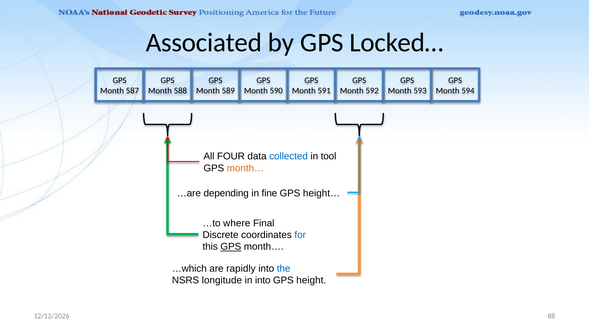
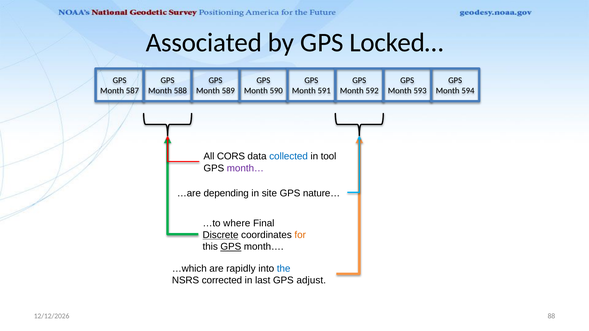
FOUR: FOUR -> CORS (231, 156)
month… colour: orange -> purple (245, 168)
fine: fine -> site (269, 193)
height…: height… -> nature… (322, 193)
Discrete underline: none -> present (221, 235)
for colour: blue -> orange (300, 235)
longitude: longitude -> corrected (222, 281)
in into: into -> last (263, 281)
height: height -> adjust (311, 281)
